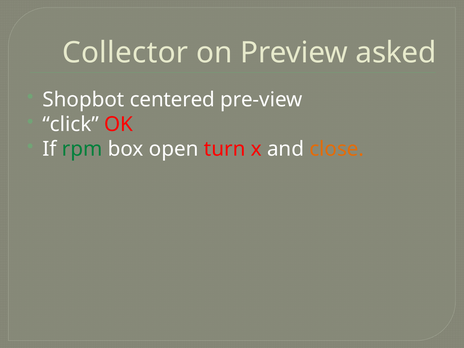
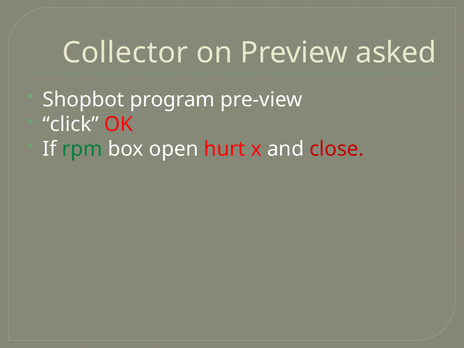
centered: centered -> program (172, 100)
turn: turn -> hurt (225, 149)
close colour: orange -> red (337, 149)
